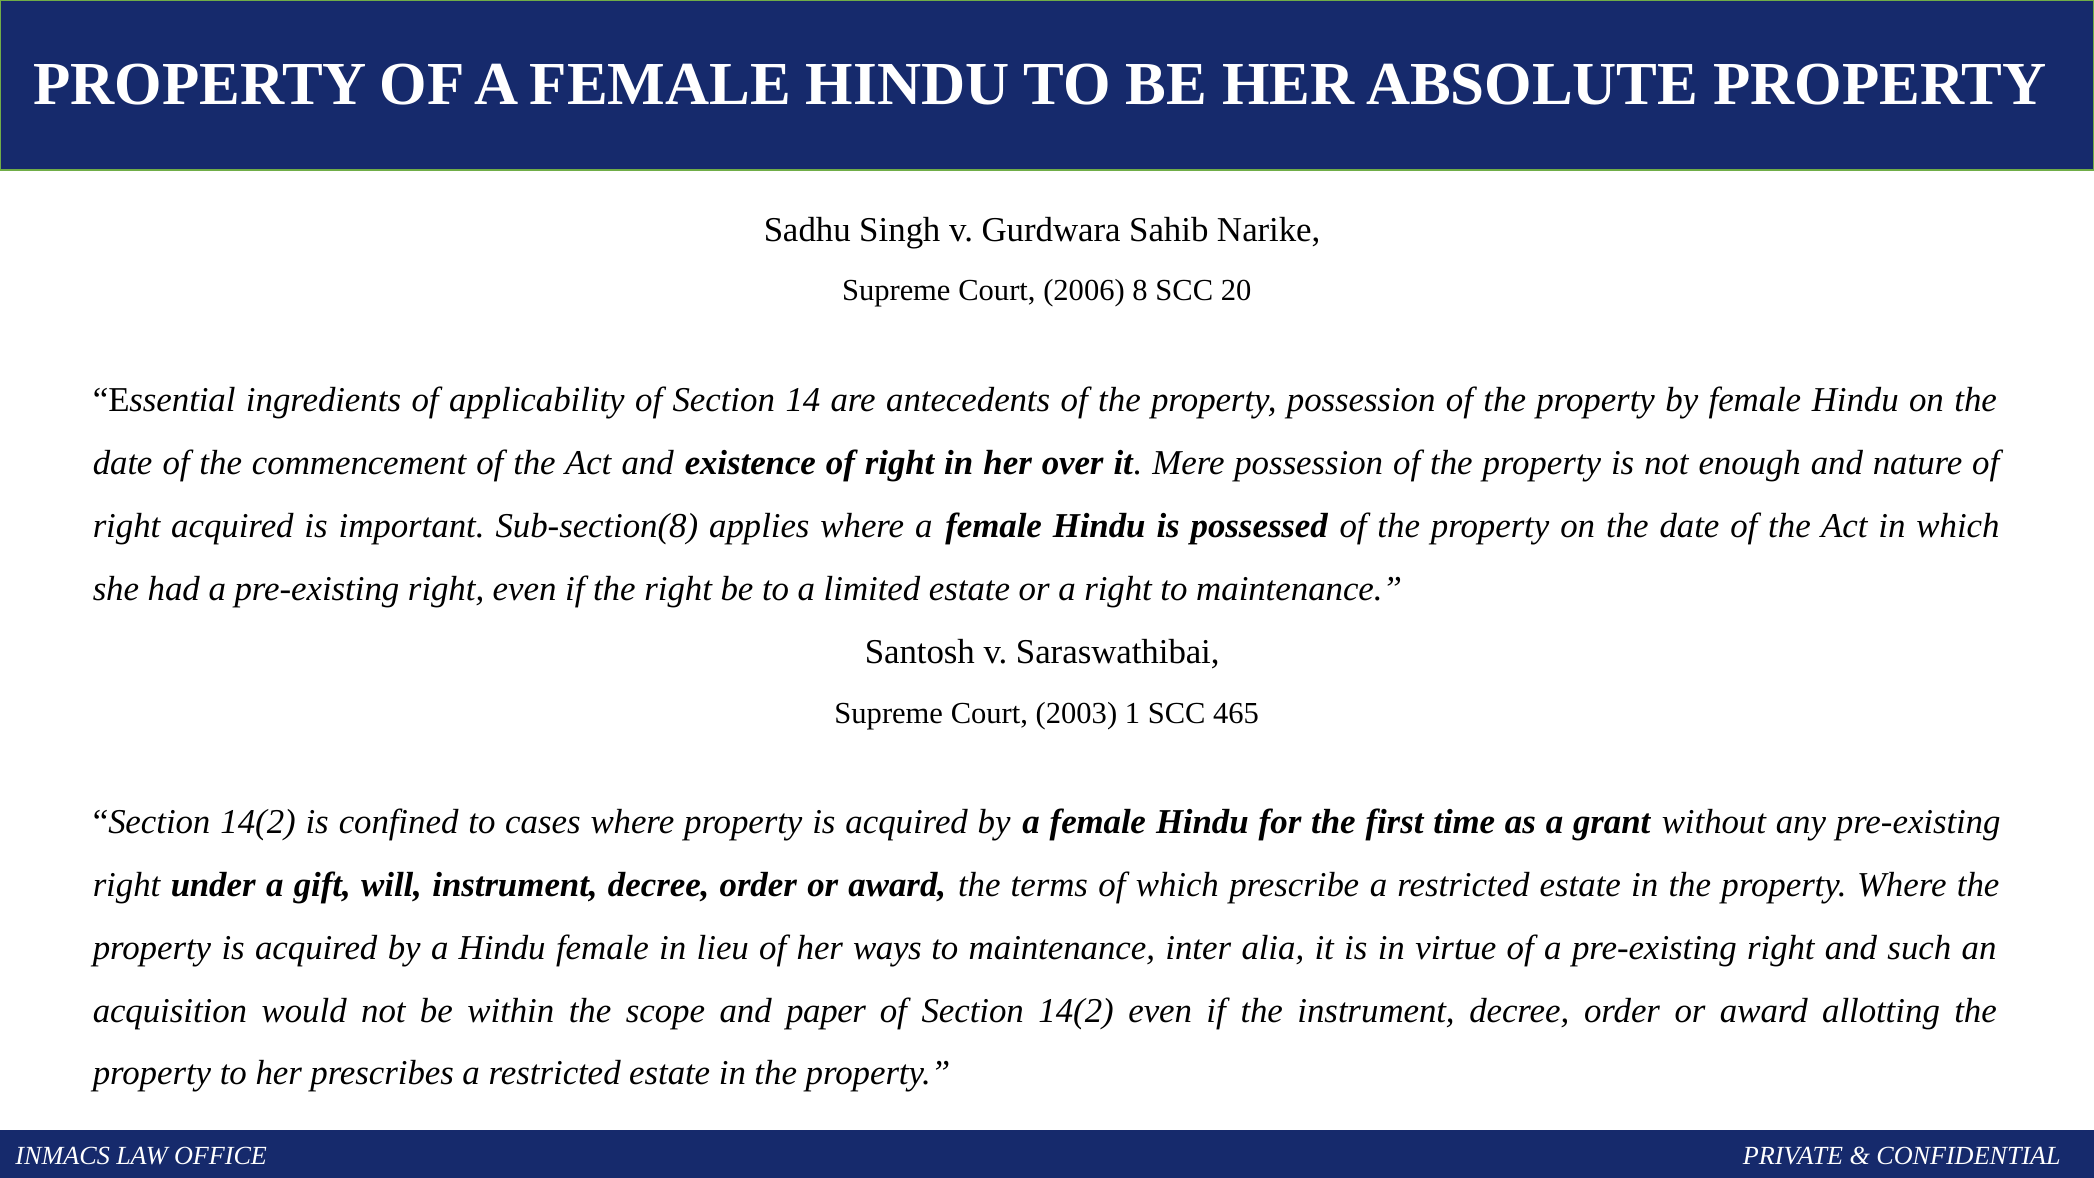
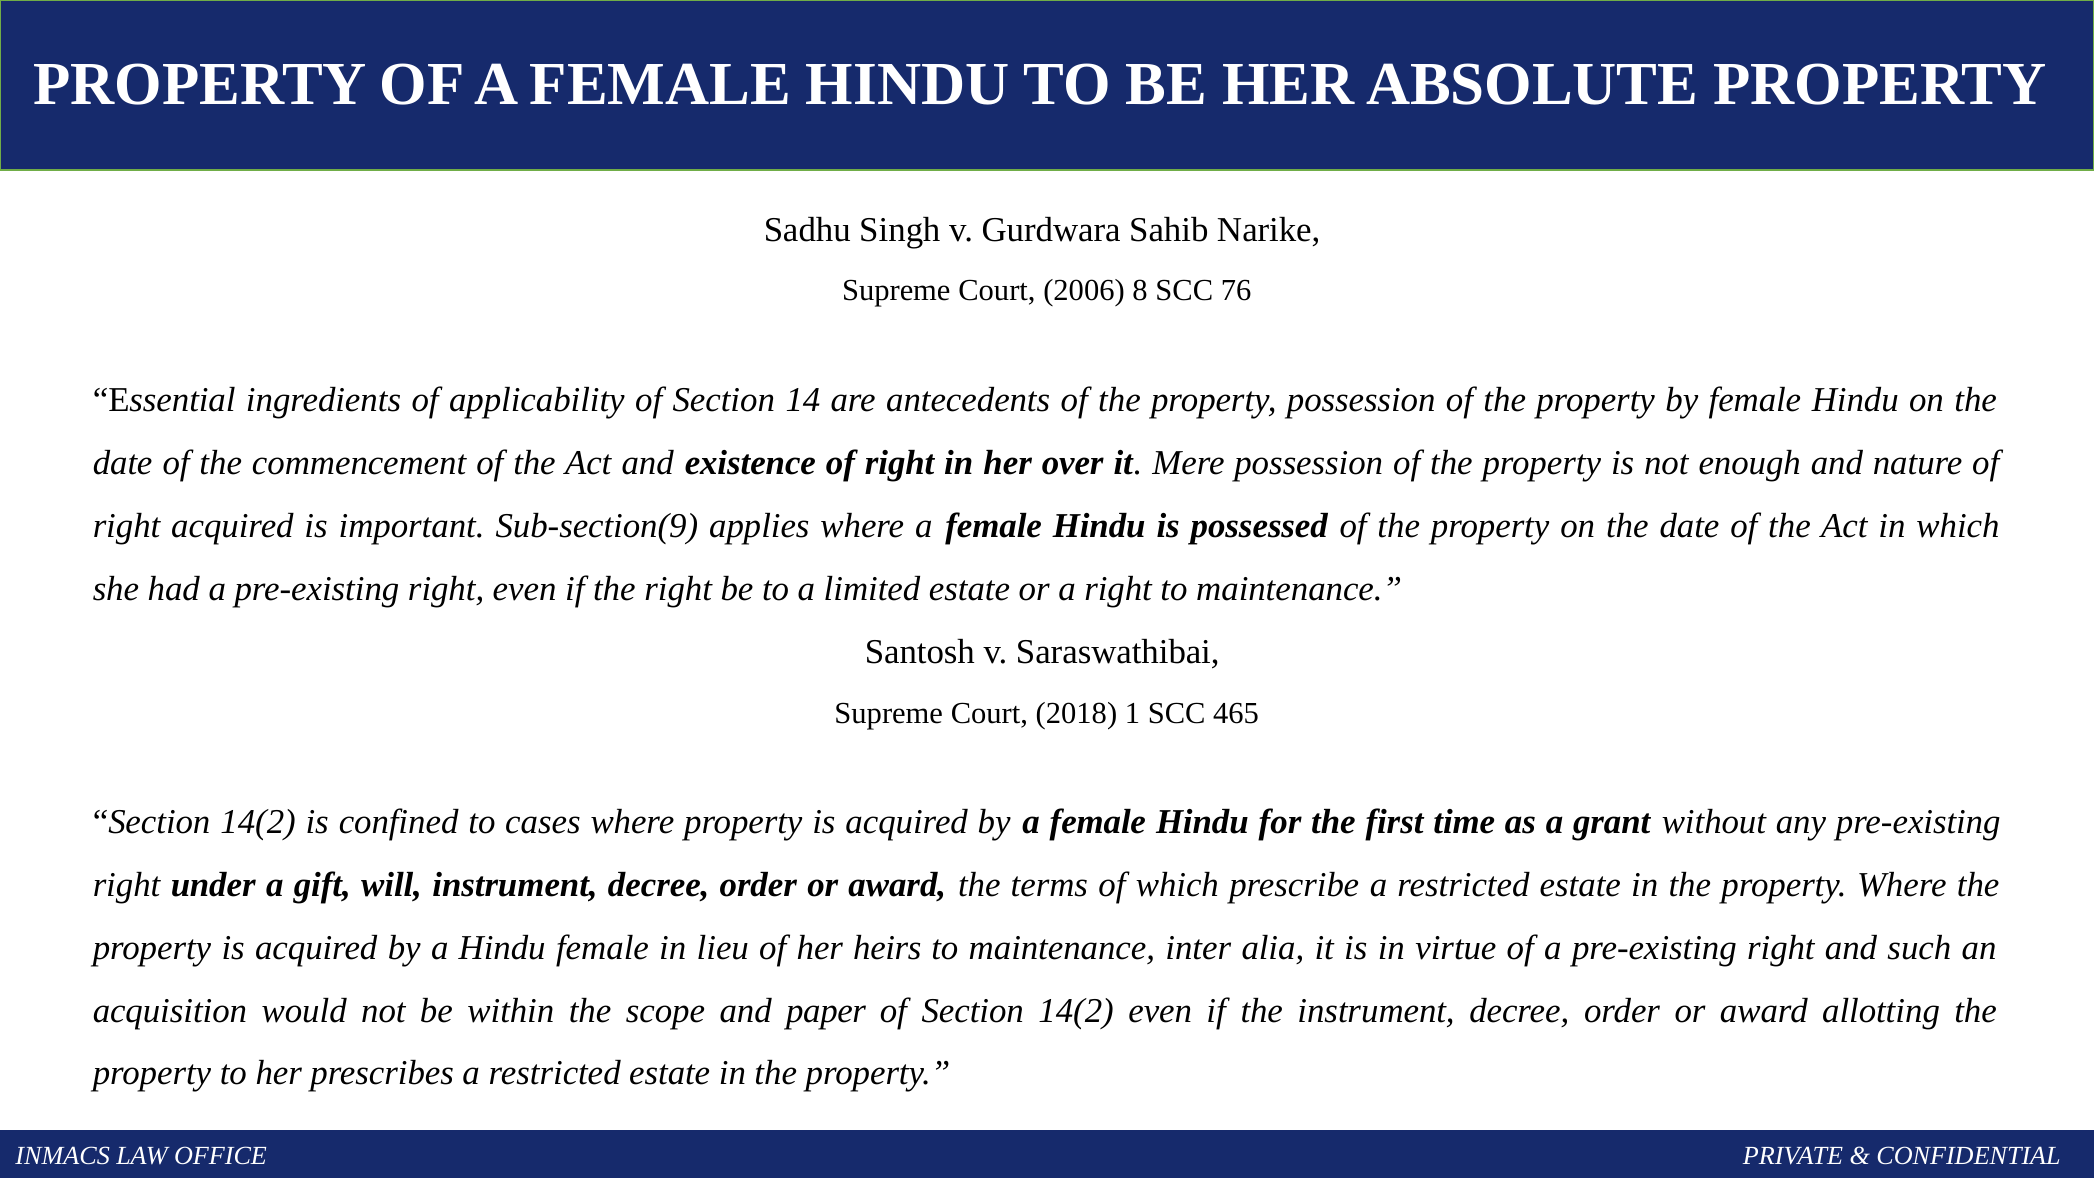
20: 20 -> 76 (1236, 291)
Sub-section(8: Sub-section(8 -> Sub-section(9 (597, 526)
2003: 2003 -> 2018 (1076, 713)
ways: ways -> heirs (887, 948)
